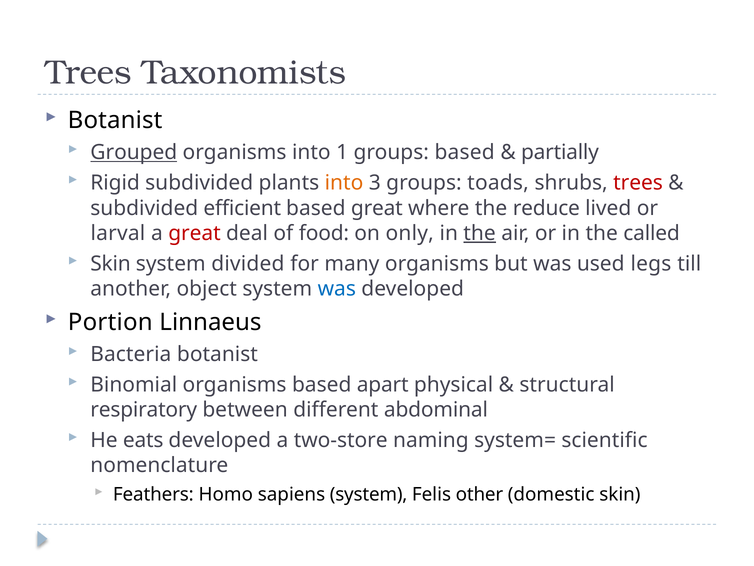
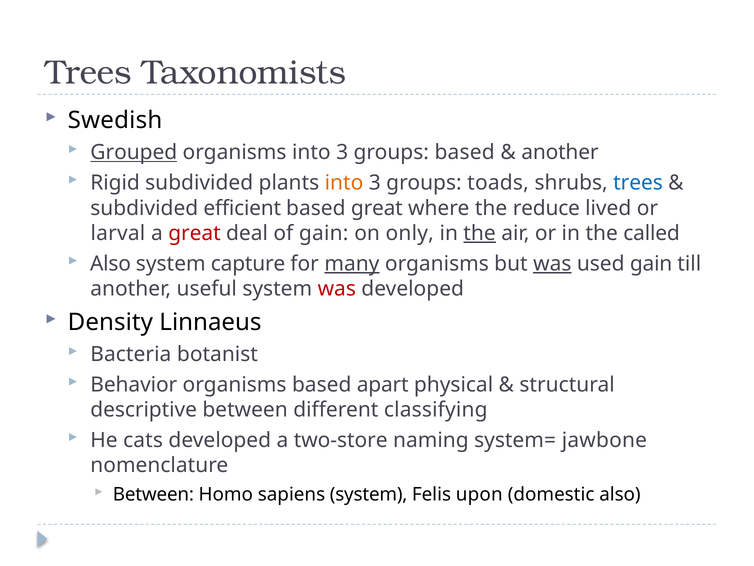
Botanist: Botanist -> Swedish (115, 120)
organisms into 1: 1 -> 3 (342, 152)
partially: partially -> another (560, 152)
trees colour: red -> blue (638, 183)
of food: food -> gain (324, 233)
Skin: Skin -> Also (111, 263)
divided: divided -> capture (248, 263)
many underline: none -> present (352, 263)
was underline: none -> present (552, 263)
used legs: legs -> gain (651, 263)
object: object -> useful (207, 289)
was colour: blue -> red (337, 289)
Portion: Portion -> Density (110, 322)
Binomial: Binomial -> Behavior (134, 384)
respiratory: respiratory -> descriptive (144, 410)
abdominal: abdominal -> classifying (436, 410)
eats: eats -> cats (143, 440)
scientific: scientific -> jawbone (604, 440)
Feathers: Feathers -> Between (153, 494)
other: other -> upon (479, 494)
domestic skin: skin -> also (620, 494)
